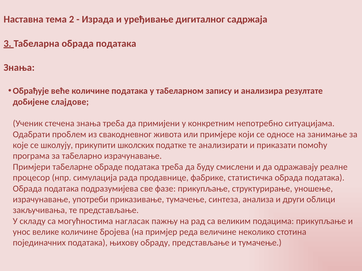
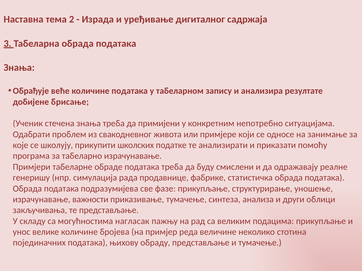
слајдове: слајдове -> брисање (70, 102)
процесор: процесор -> генеришу (31, 178)
употреби: употреби -> важности (90, 200)
